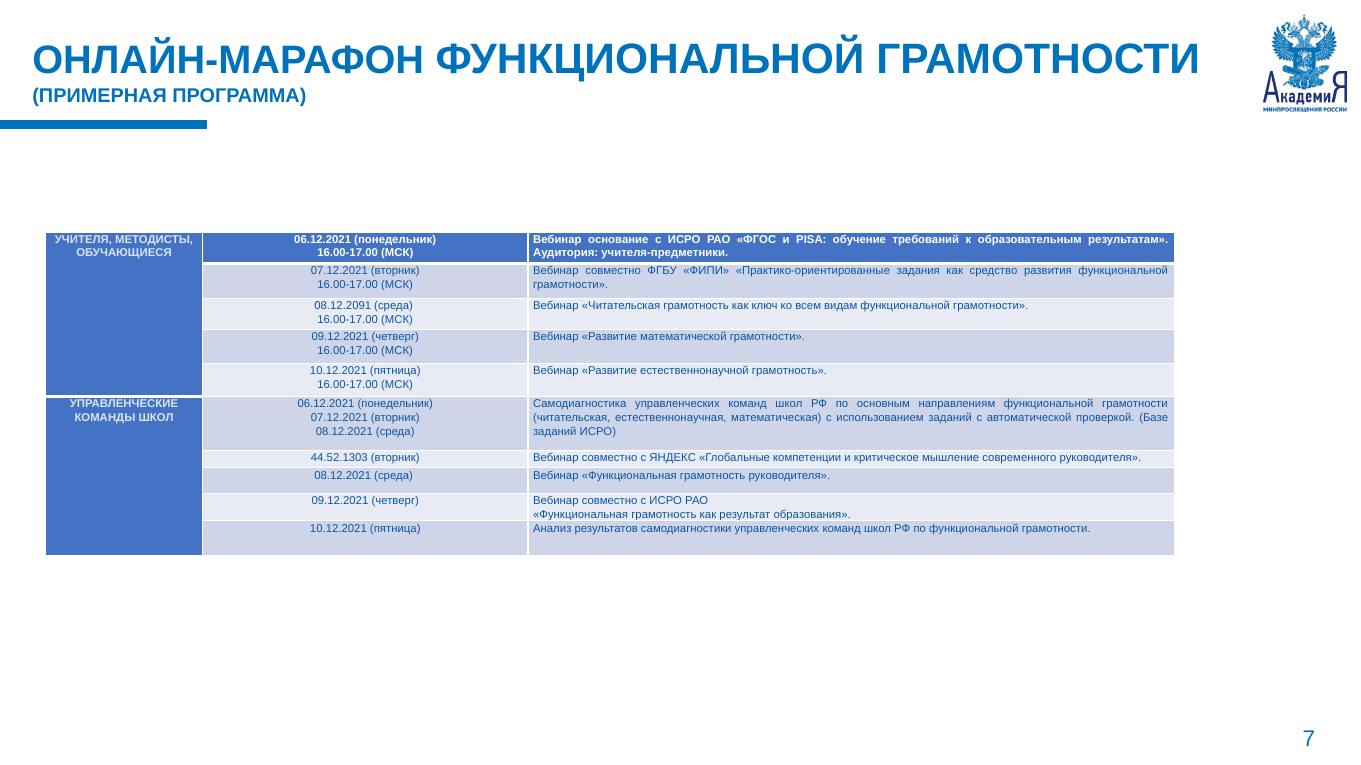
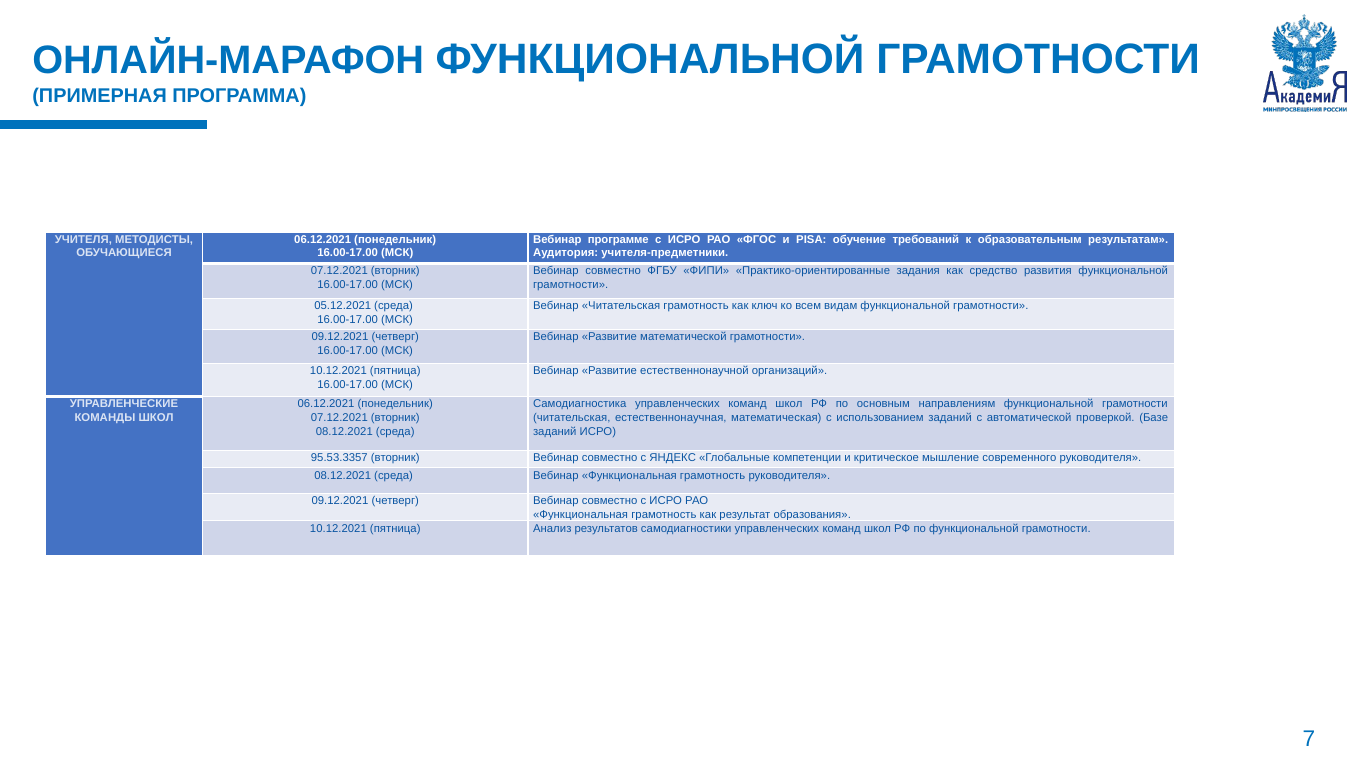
основание: основание -> программе (618, 240)
08.12.2091: 08.12.2091 -> 05.12.2021 (343, 306)
естественнонаучной грамотность: грамотность -> организаций (790, 371)
44.52.1303: 44.52.1303 -> 95.53.3357 (339, 458)
